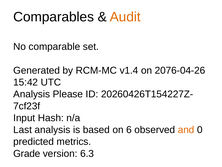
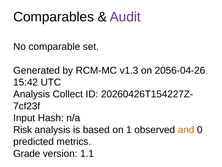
Audit colour: orange -> purple (125, 17)
v1.4: v1.4 -> v1.3 (129, 70)
2076-04-26: 2076-04-26 -> 2056-04-26 (180, 70)
Please: Please -> Collect (68, 94)
Last: Last -> Risk (23, 129)
6: 6 -> 1 (129, 129)
6.3: 6.3 -> 1.1 (87, 153)
